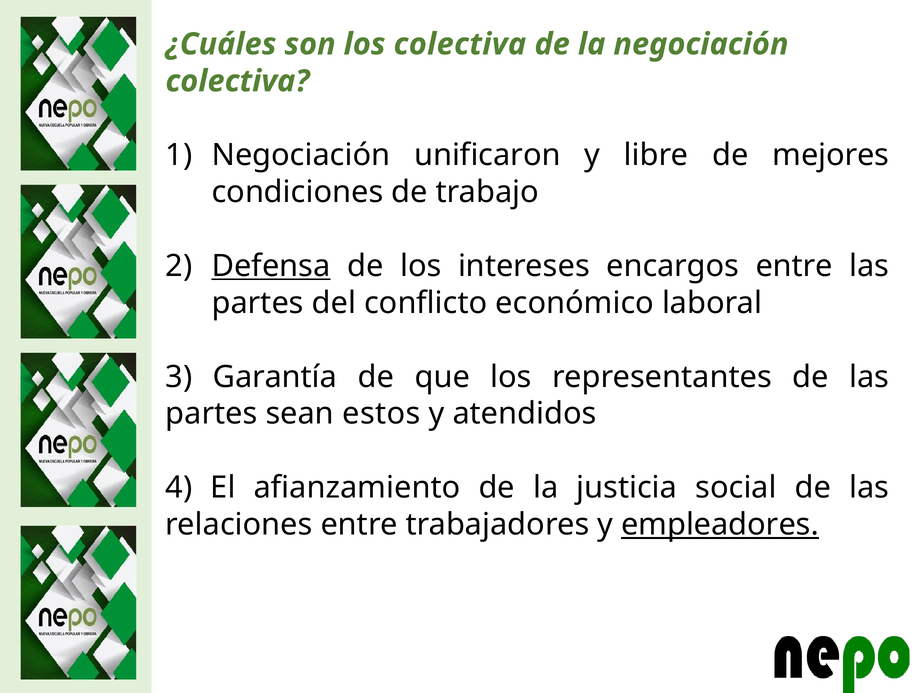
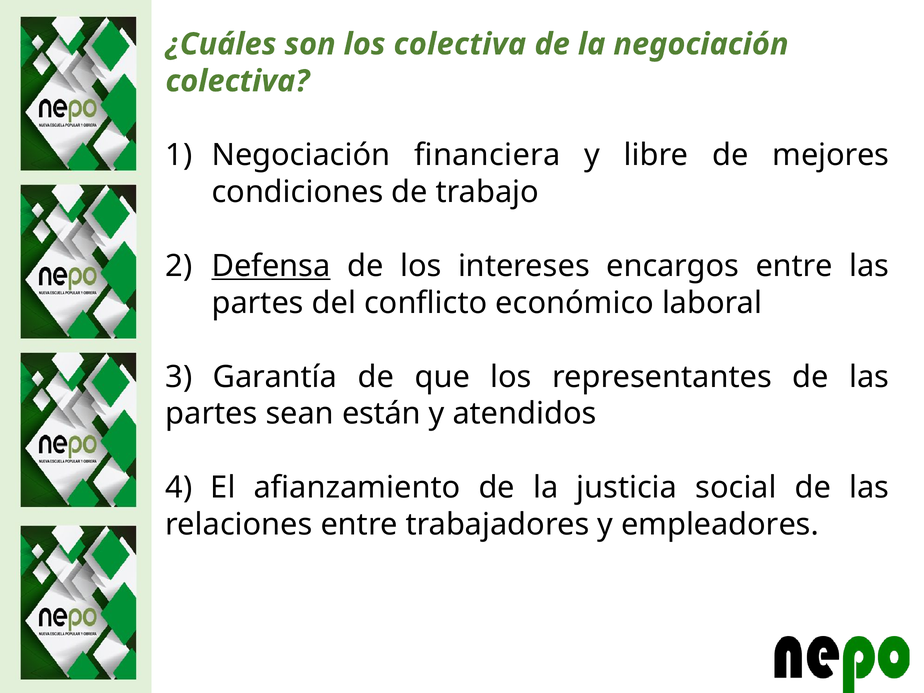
unificaron: unificaron -> financiera (487, 155)
estos: estos -> están (382, 414)
empleadores underline: present -> none (720, 525)
